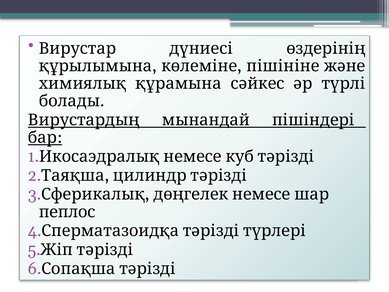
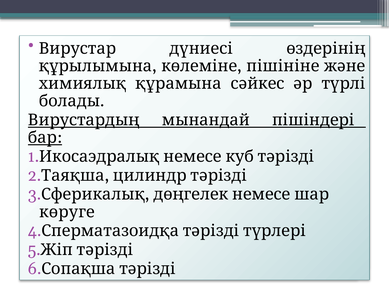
пеплос: пеплос -> көруге (67, 212)
